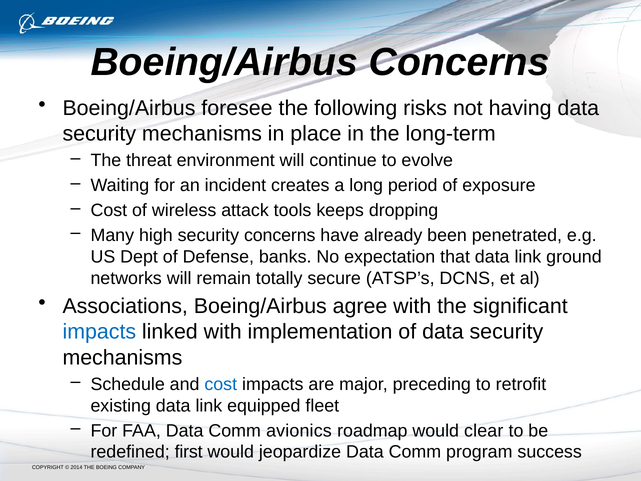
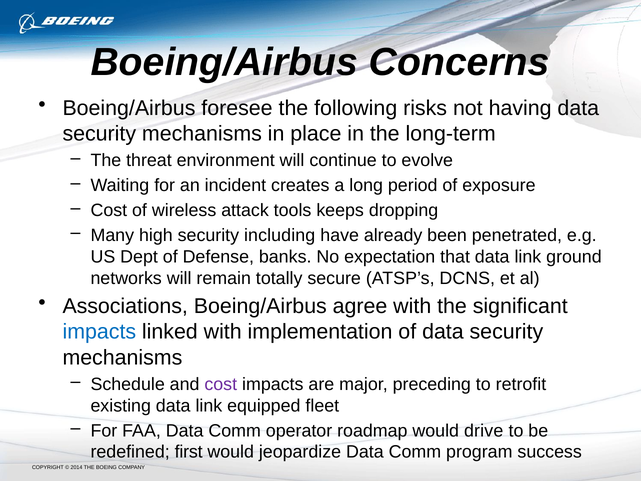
security concerns: concerns -> including (280, 235)
cost colour: blue -> purple (221, 384)
avionics: avionics -> operator (299, 431)
clear: clear -> drive (484, 431)
